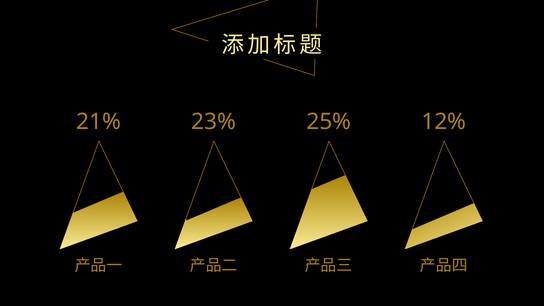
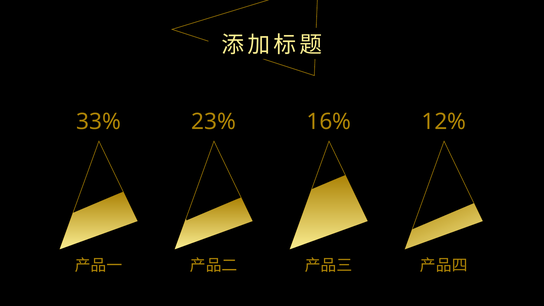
21%: 21% -> 33% (99, 122)
25%: 25% -> 16% (329, 122)
